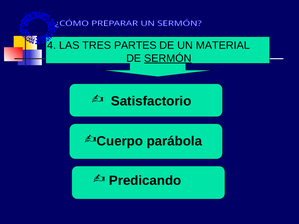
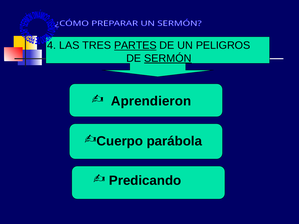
PARTES underline: none -> present (135, 45)
MATERIAL: MATERIAL -> PELIGROS (223, 45)
Satisfactorio: Satisfactorio -> Aprendieron (151, 101)
